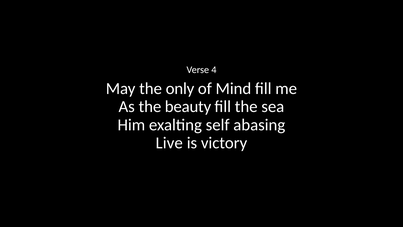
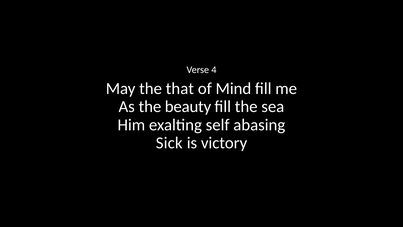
only: only -> that (180, 89)
Live: Live -> Sick (169, 143)
